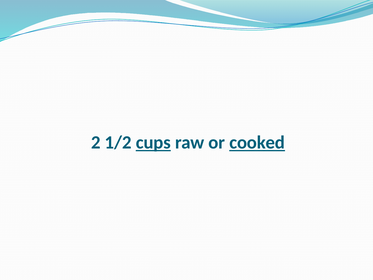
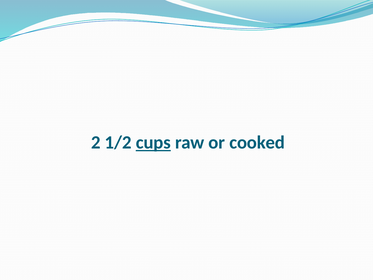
cooked underline: present -> none (257, 142)
